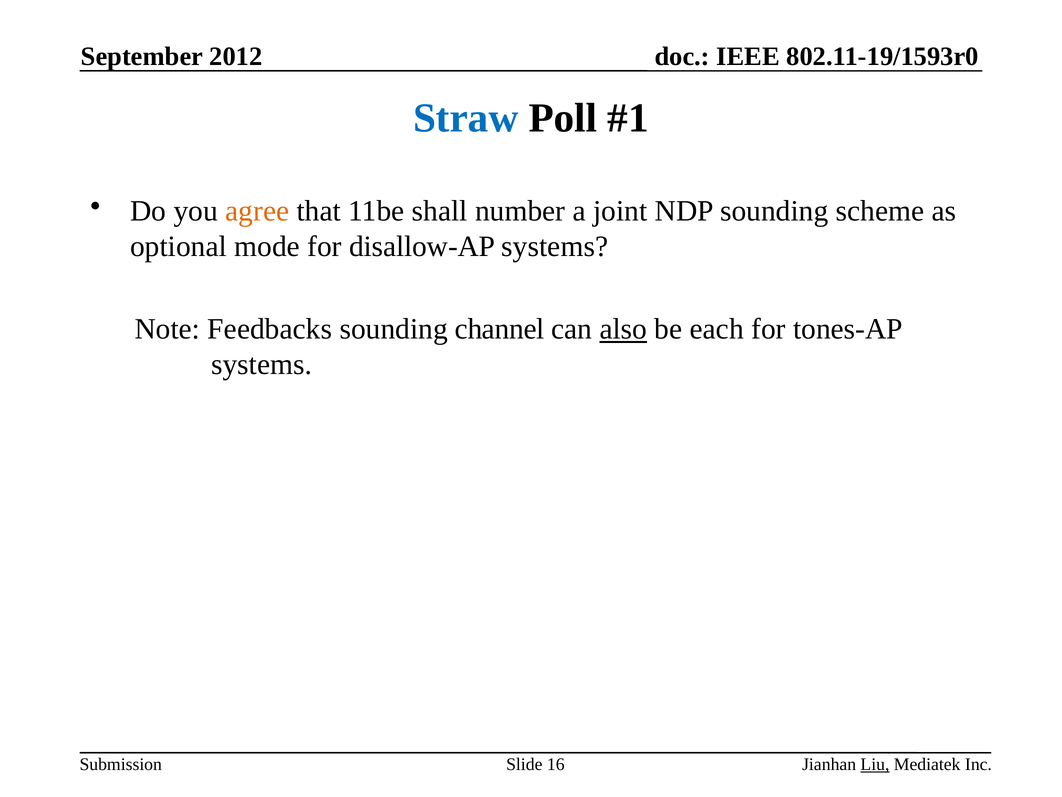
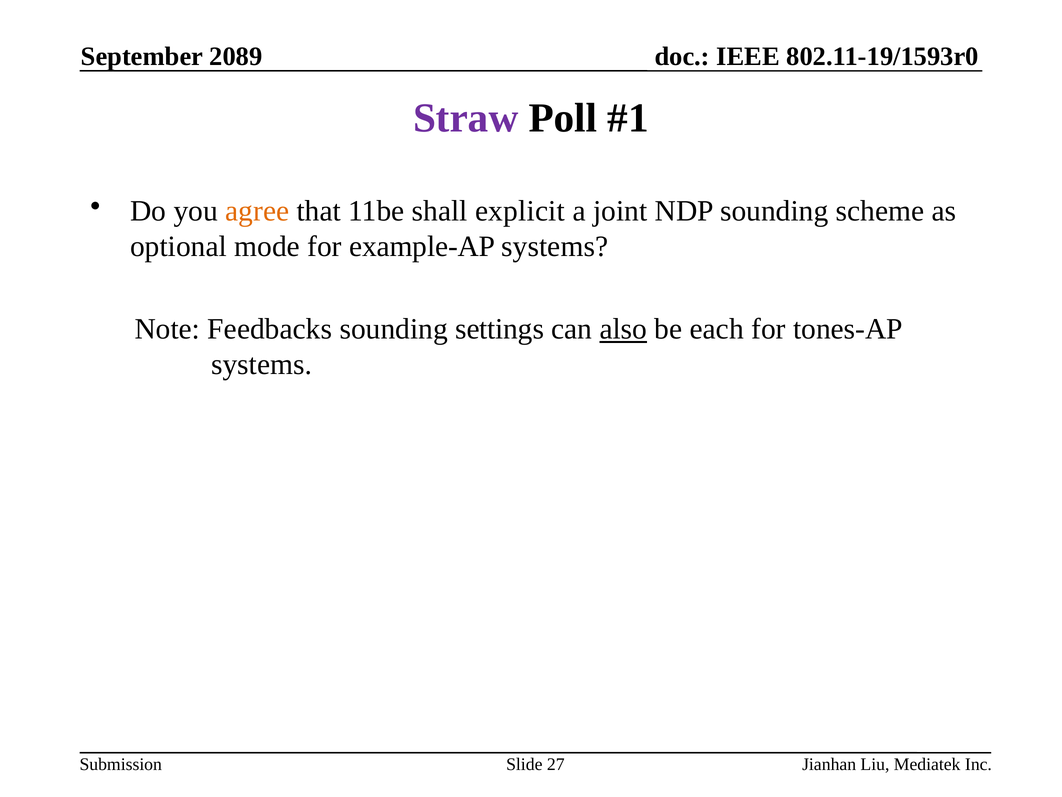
2012: 2012 -> 2089 (236, 57)
Straw colour: blue -> purple (466, 118)
number: number -> explicit (520, 211)
disallow-AP: disallow-AP -> example-AP (422, 246)
channel: channel -> settings (500, 329)
16: 16 -> 27 (556, 764)
Liu underline: present -> none (875, 764)
